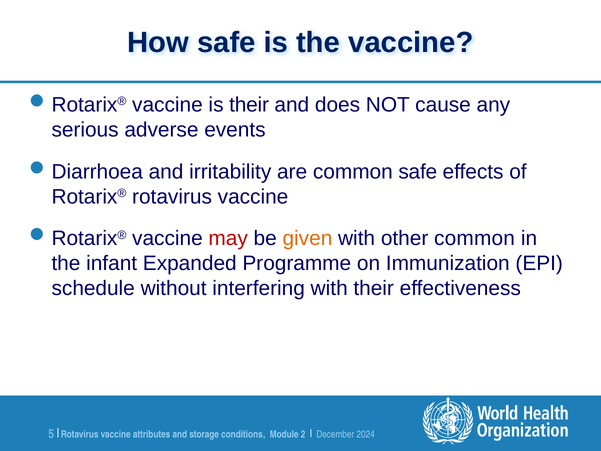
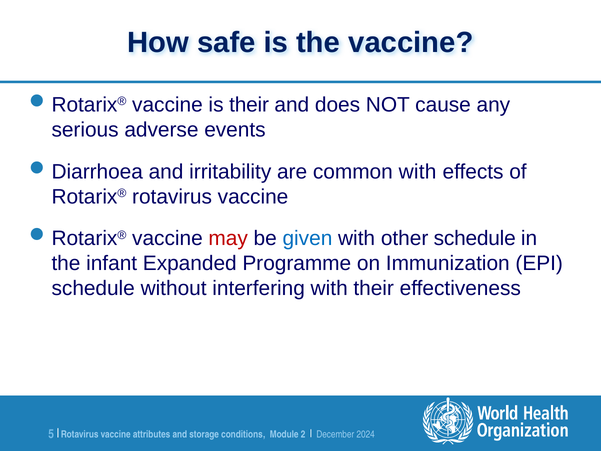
common safe: safe -> with (418, 172)
given colour: orange -> blue (307, 238)
other common: common -> schedule (475, 238)
